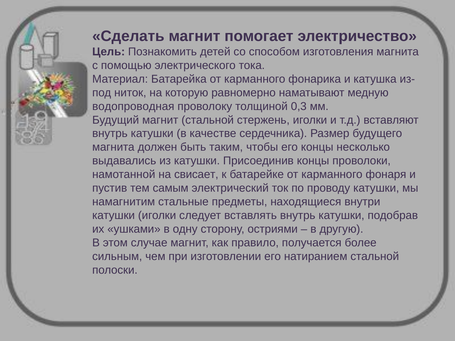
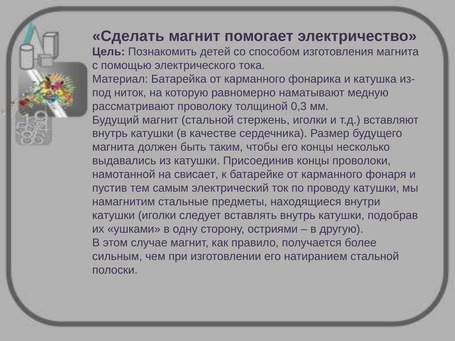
водопроводная: водопроводная -> рассматривают (133, 106)
